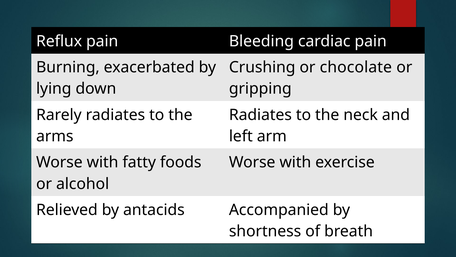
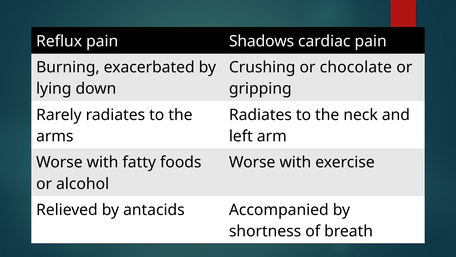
Bleeding: Bleeding -> Shadows (262, 41)
